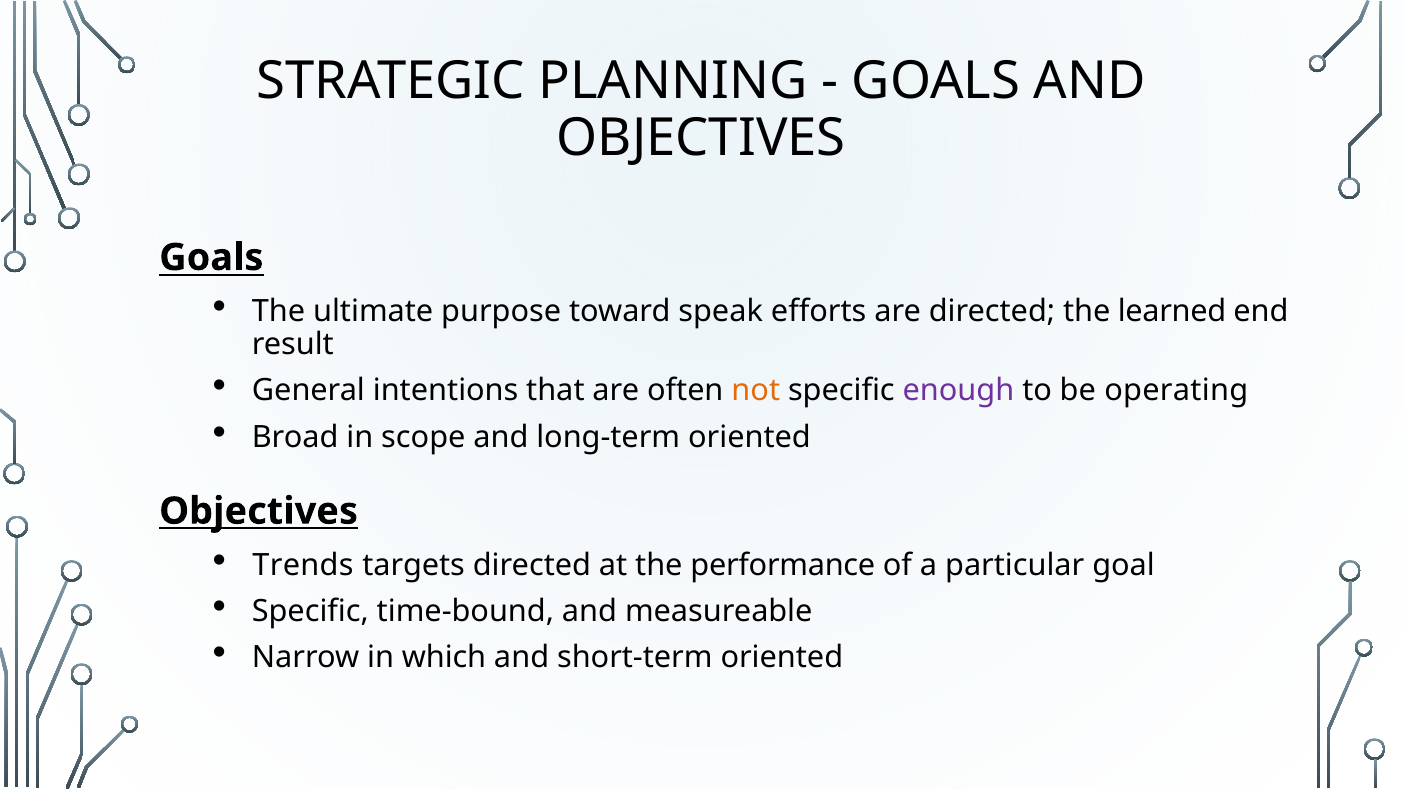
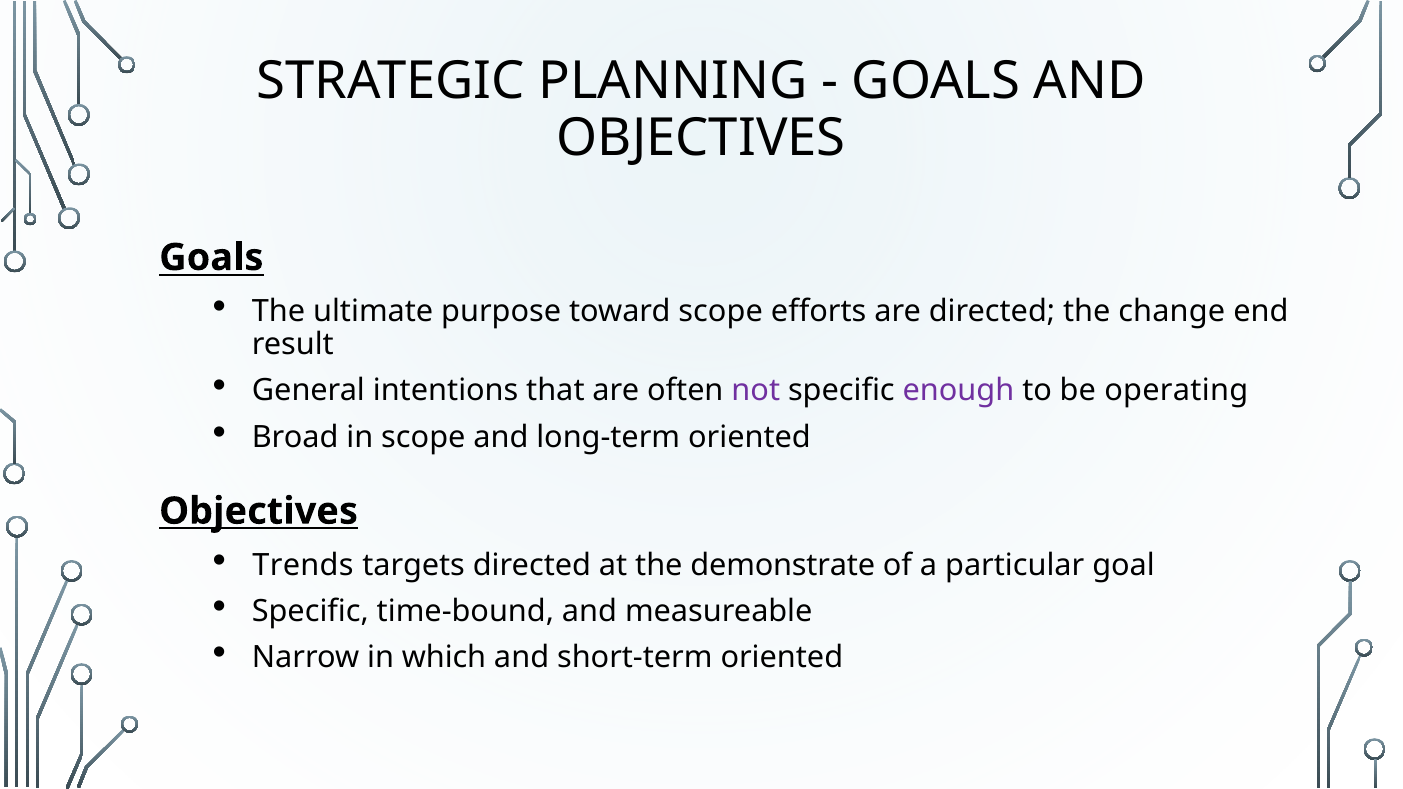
toward speak: speak -> scope (721, 311)
learned: learned -> change (1172, 311)
not colour: orange -> purple (756, 391)
performance: performance -> demonstrate (783, 565)
